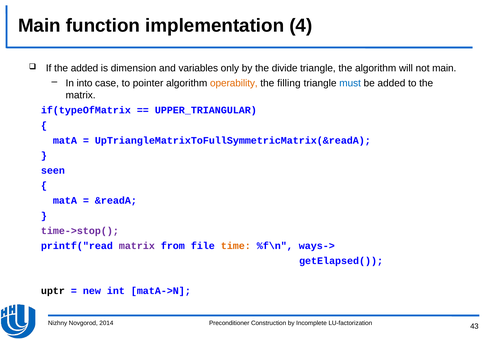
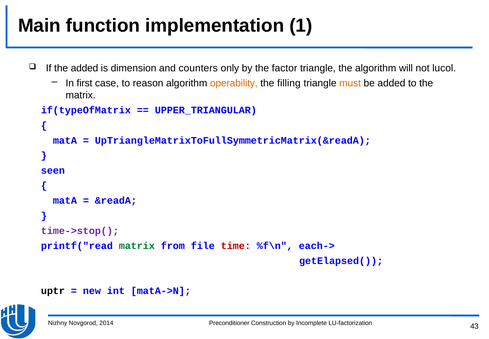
4: 4 -> 1 (301, 25)
variables: variables -> counters (198, 68)
divide: divide -> factor (285, 68)
not main: main -> lucol (444, 68)
into: into -> first (85, 83)
pointer: pointer -> reason (148, 83)
must colour: blue -> orange (350, 83)
matrix colour: purple -> green (137, 245)
time colour: orange -> red (236, 245)
ways->: ways-> -> each-> (317, 245)
